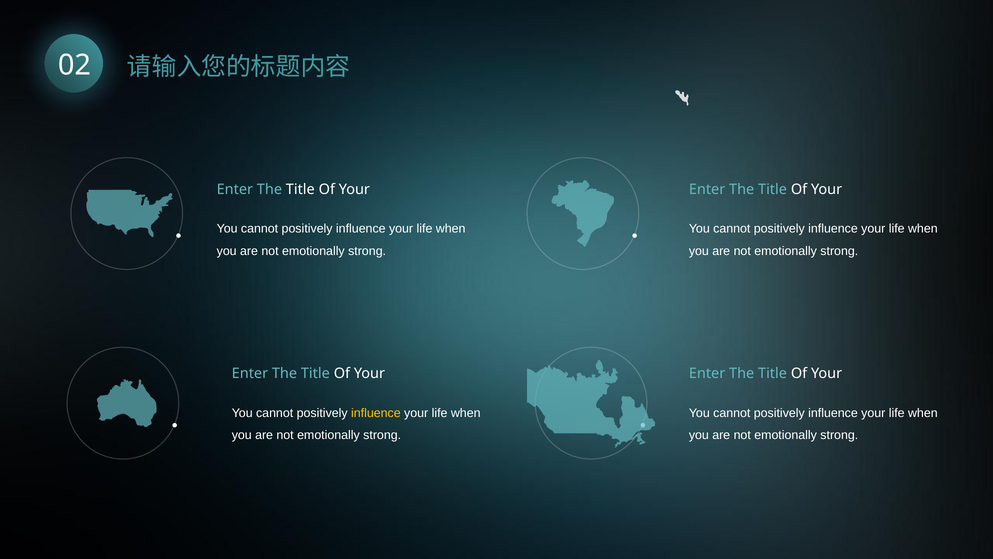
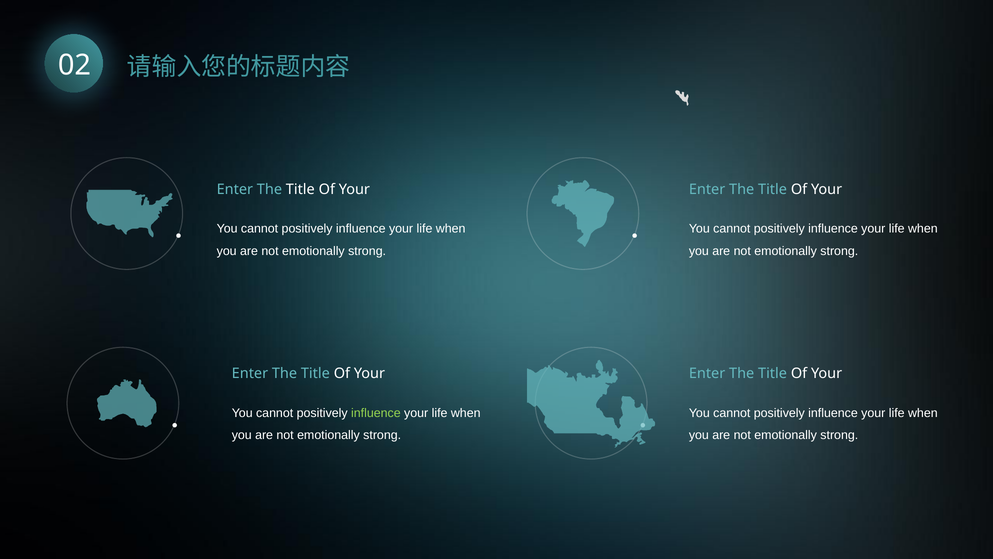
influence colour: yellow -> light green (376, 413)
